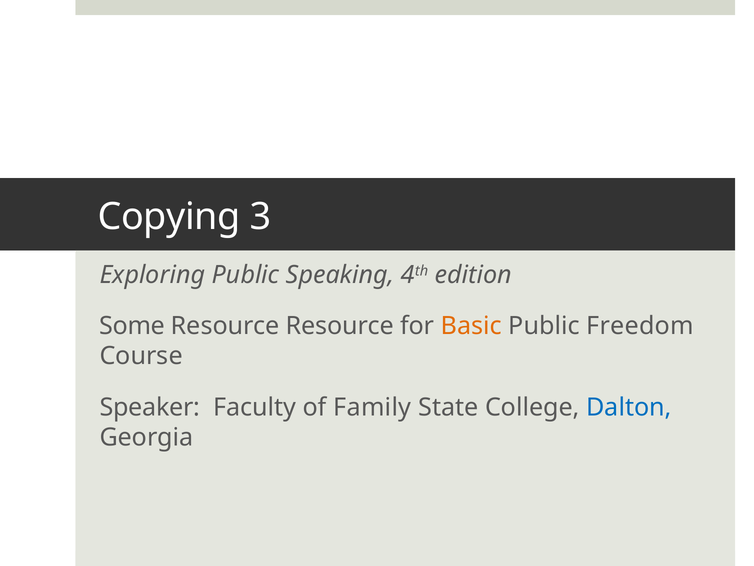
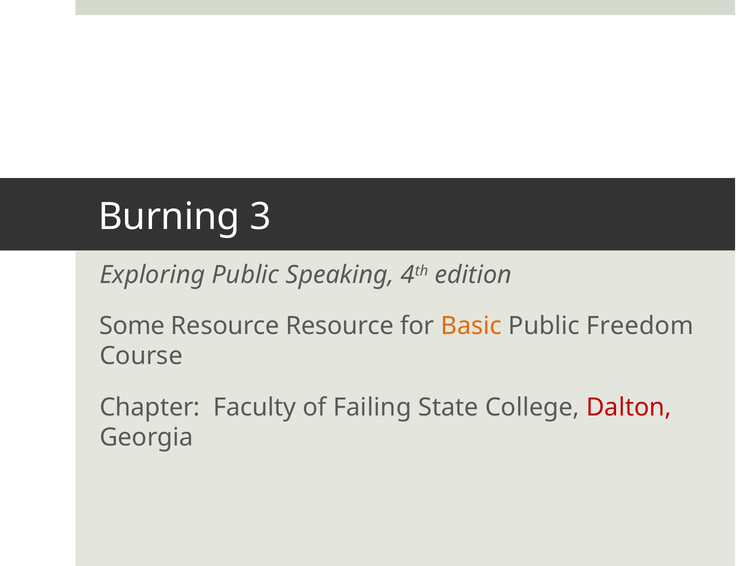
Copying: Copying -> Burning (169, 217)
Speaker: Speaker -> Chapter (150, 407)
Family: Family -> Failing (372, 407)
Dalton colour: blue -> red (629, 407)
